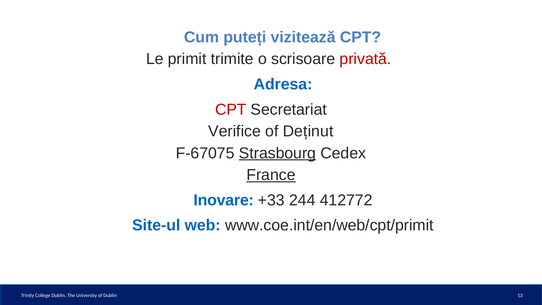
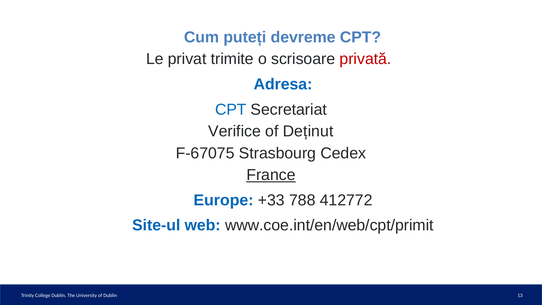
vizitează: vizitează -> devreme (303, 37)
primit: primit -> privat (187, 59)
CPT colour: red -> blue (231, 109)
Strasbourg underline: present -> none (277, 153)
Inovare: Inovare -> Europe (224, 200)
244: 244 -> 788 (302, 200)
